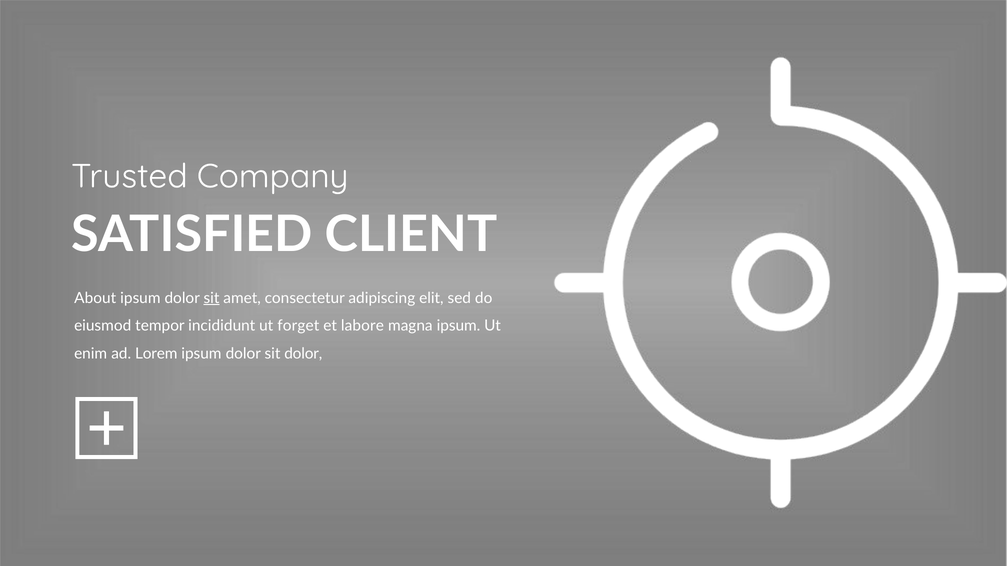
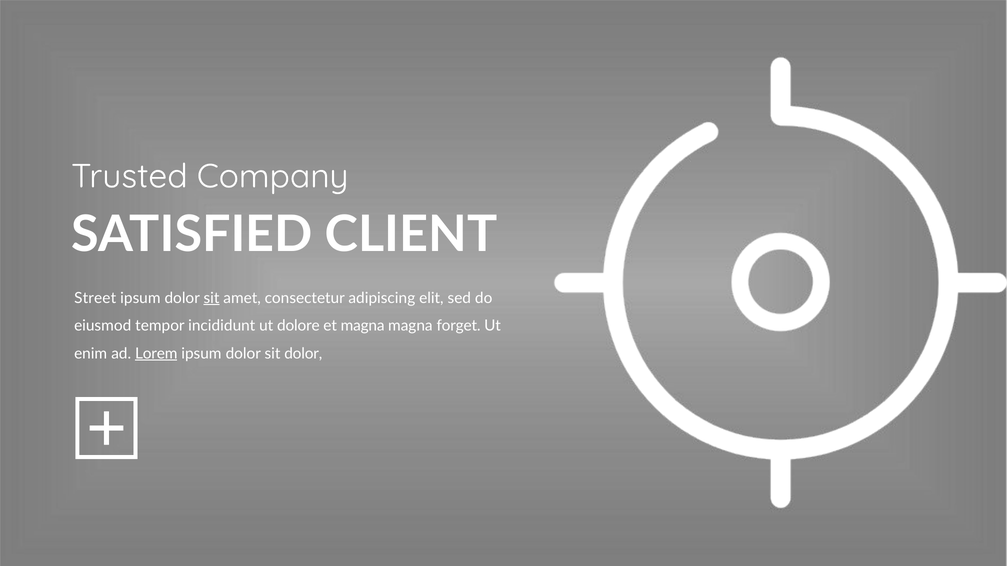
About: About -> Street (95, 298)
forget: forget -> dolore (298, 326)
et labore: labore -> magna (363, 326)
magna ipsum: ipsum -> forget (459, 326)
Lorem underline: none -> present (156, 354)
